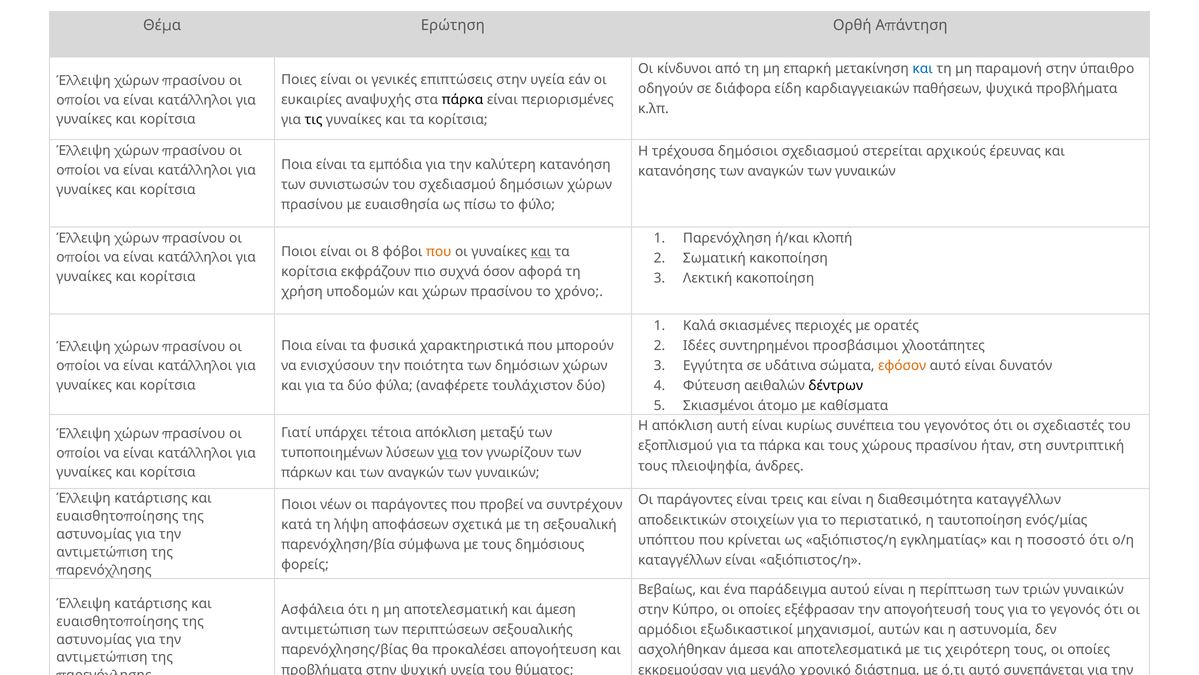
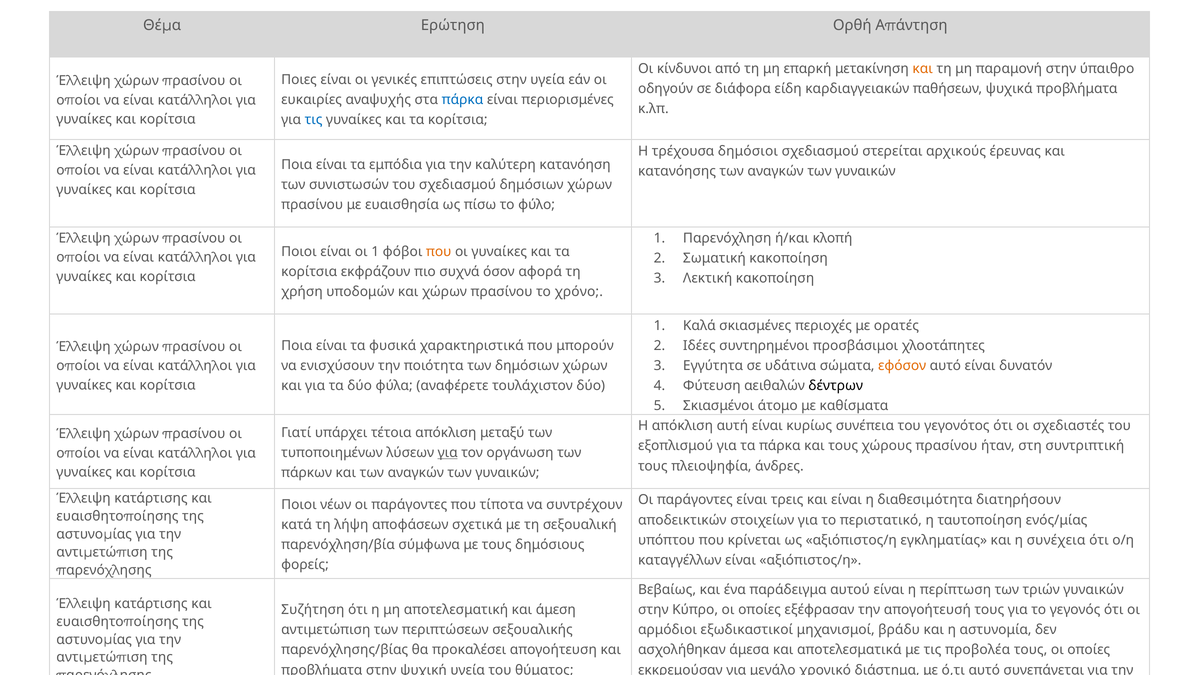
και colour: blue -> orange (923, 69)
πάρκα colour: black -> blue (463, 100)
τις colour: black -> blue (314, 120)
οι 8: 8 -> 1 (375, 252)
και underline: present -> none (541, 252)
γνωρίζουν: γνωρίζουν -> οργάνωση (520, 452)
διαθεσιμότητα καταγγέλλων: καταγγέλλων -> διατηρήσουν (1019, 500)
προβεί: προβεί -> τίποτα (502, 504)
ποσοστό: ποσοστό -> συνέχεια (1056, 540)
Ασφάλεια: Ασφάλεια -> Συζήτηση (313, 609)
αυτών: αυτών -> βράδυ (899, 629)
χειρότερη: χειρότερη -> προβολέα (978, 649)
